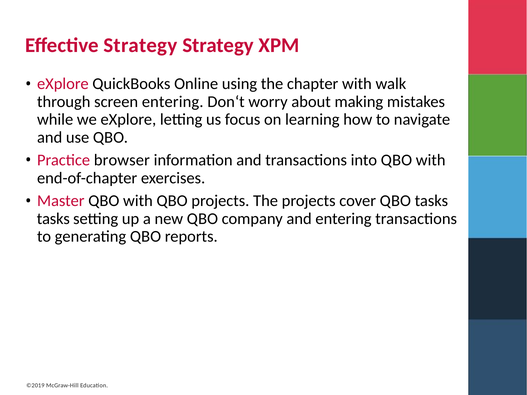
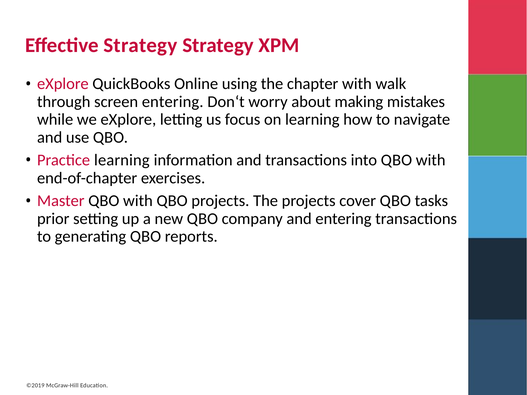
Practice browser: browser -> learning (122, 160)
tasks: tasks -> prior (53, 219)
